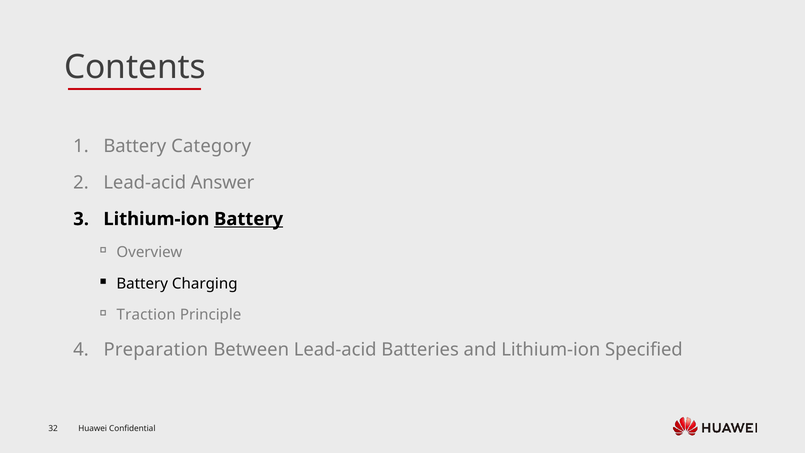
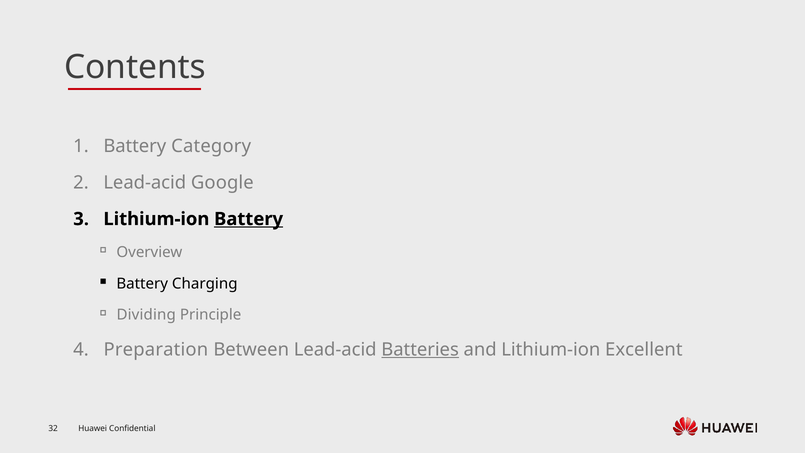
Answer: Answer -> Google (222, 182)
Traction: Traction -> Dividing (146, 315)
Batteries underline: none -> present (420, 350)
Specified: Specified -> Excellent (644, 350)
